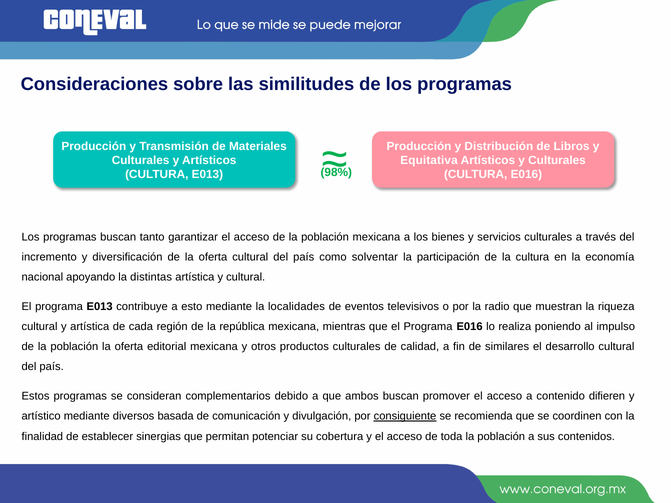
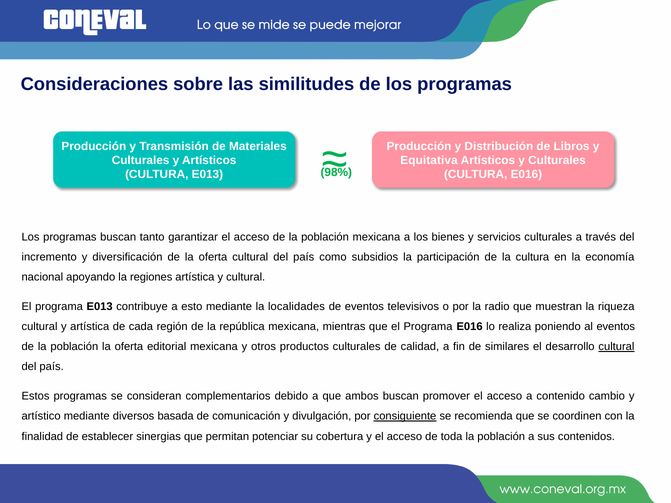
solventar: solventar -> subsidios (375, 257)
distintas: distintas -> regiones (151, 277)
al impulso: impulso -> eventos (616, 327)
cultural underline: none -> present (616, 347)
difieren: difieren -> cambio (607, 396)
